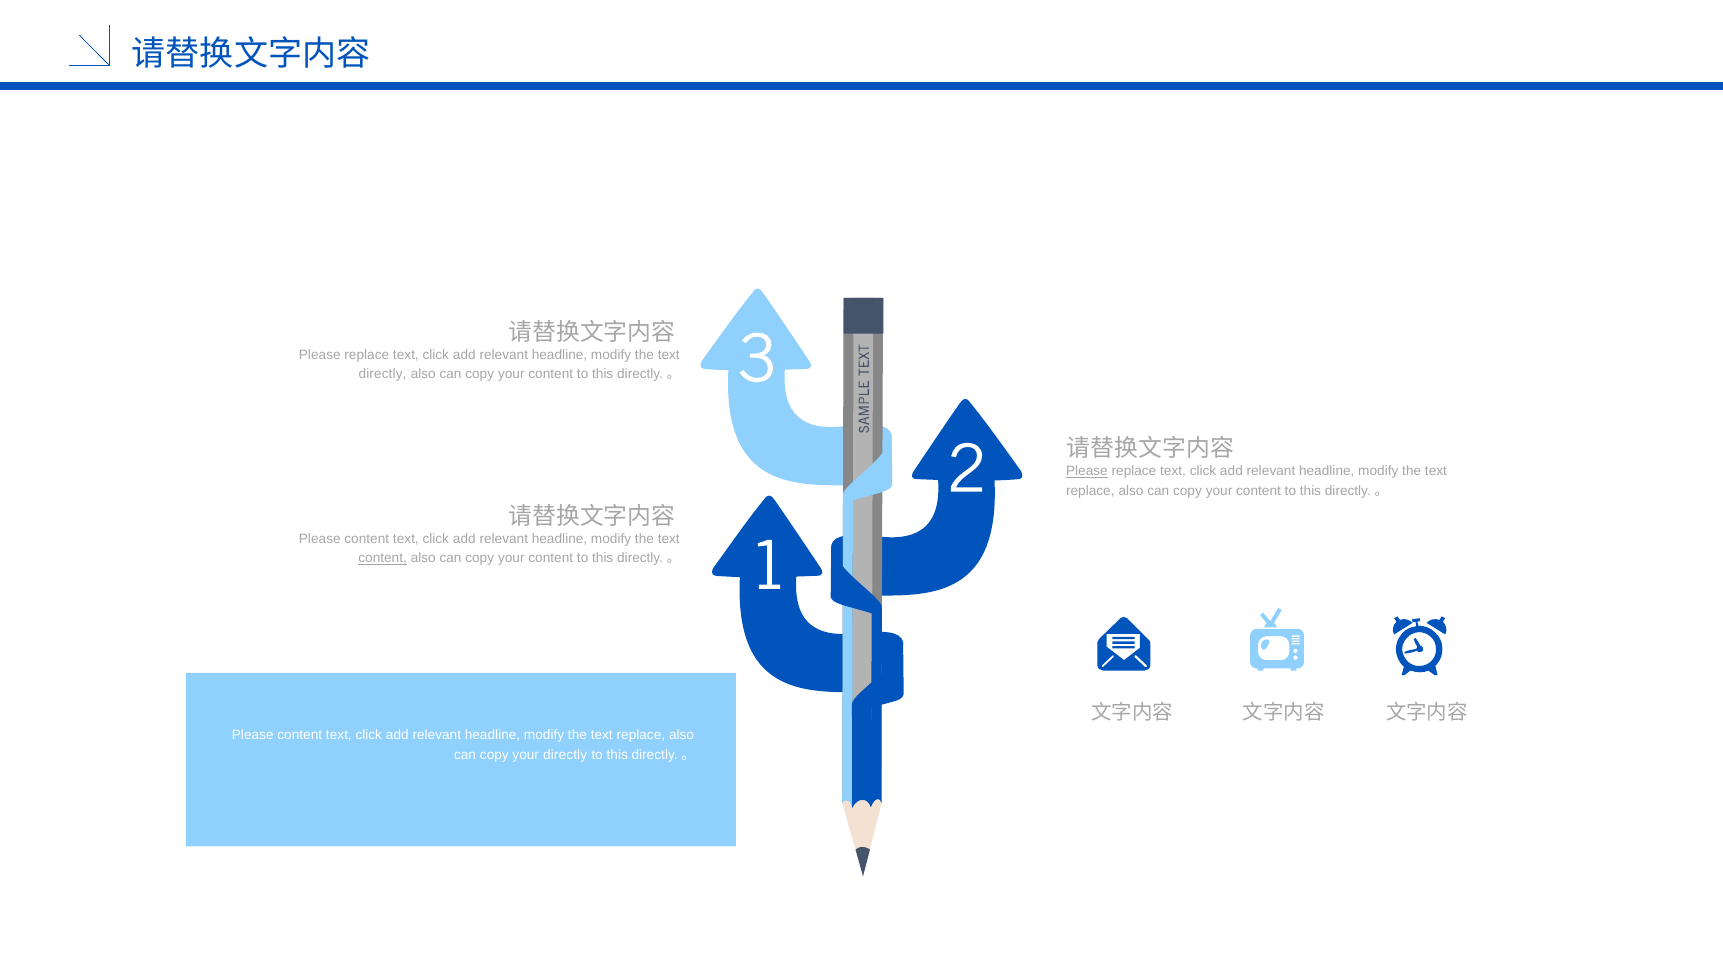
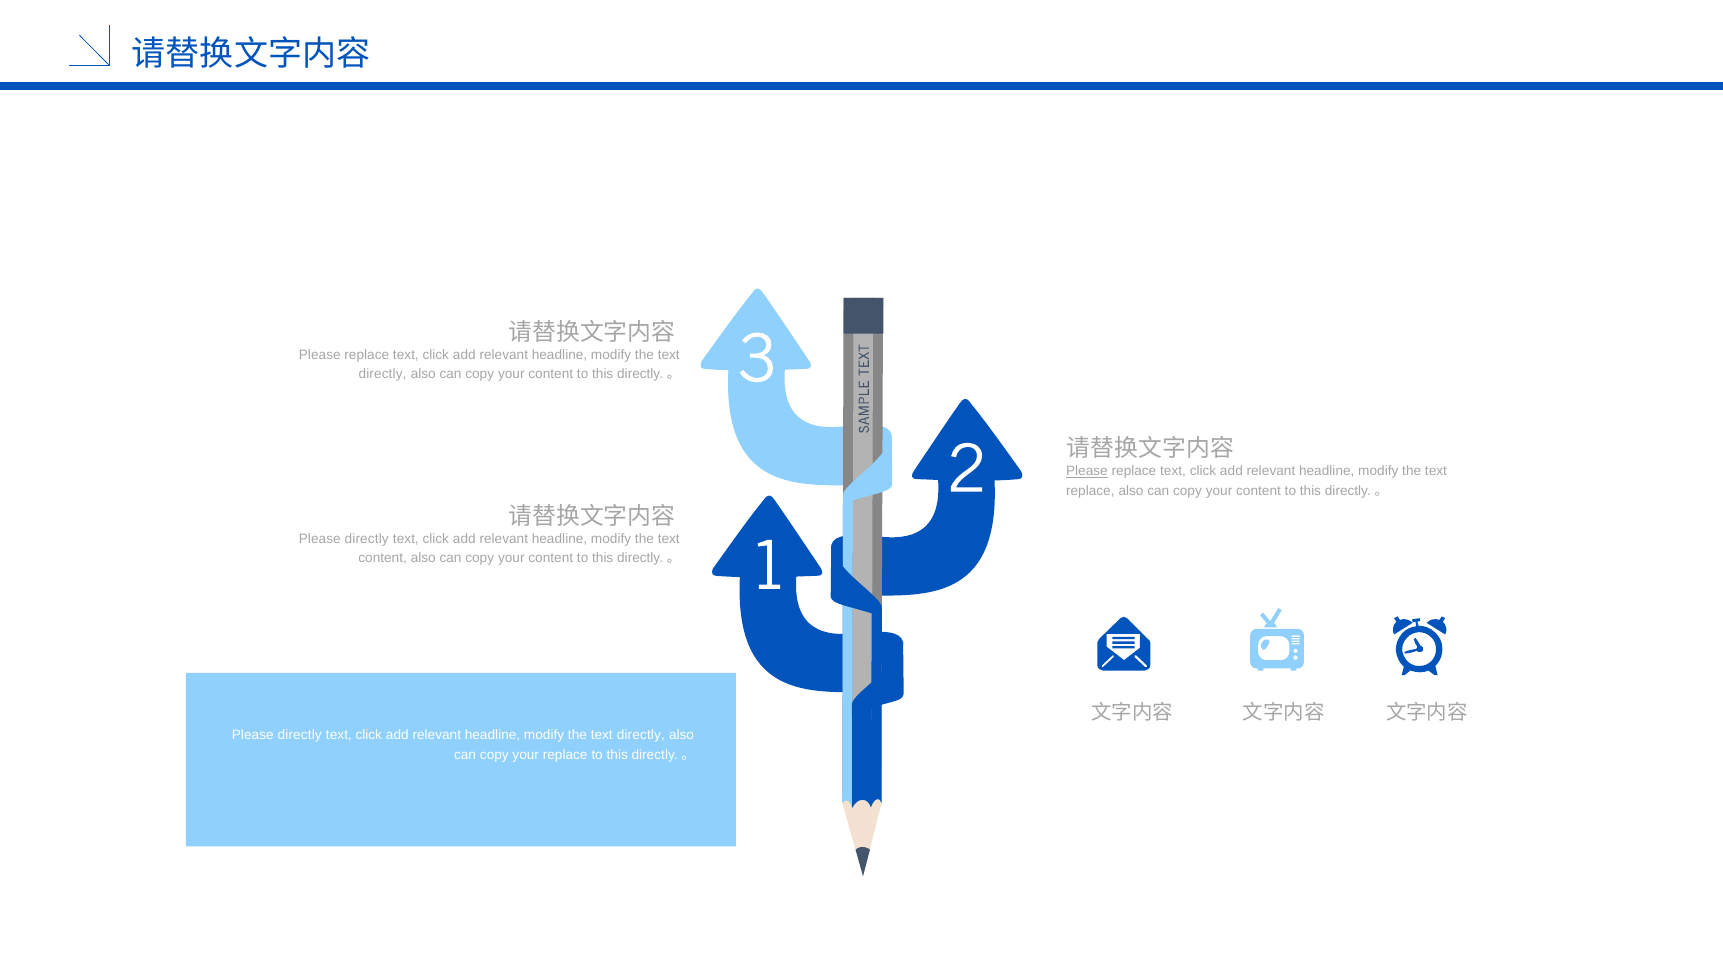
content: content -> directly (367, 539)
content underline: present -> none (383, 558)
content: content -> directly (300, 735)
replace: replace -> directly (641, 735)
your directly: directly -> replace (565, 755)
